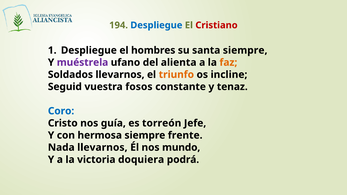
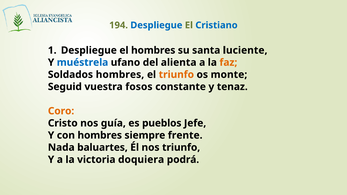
Cristiano colour: red -> blue (216, 25)
santa siempre: siempre -> luciente (245, 50)
muéstrela colour: purple -> blue (83, 62)
Soldados llevarnos: llevarnos -> hombres (120, 75)
incline: incline -> monte (229, 75)
Coro colour: blue -> orange (61, 111)
torreón: torreón -> pueblos (162, 123)
con hermosa: hermosa -> hombres (100, 135)
Nada llevarnos: llevarnos -> baluartes (102, 148)
nos mundo: mundo -> triunfo (181, 148)
